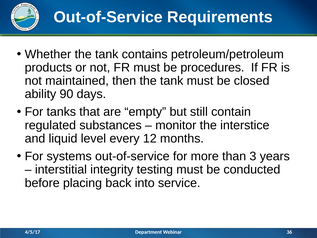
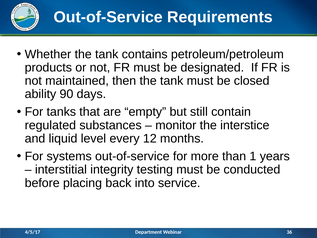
procedures: procedures -> designated (212, 67)
3: 3 -> 1 (253, 156)
